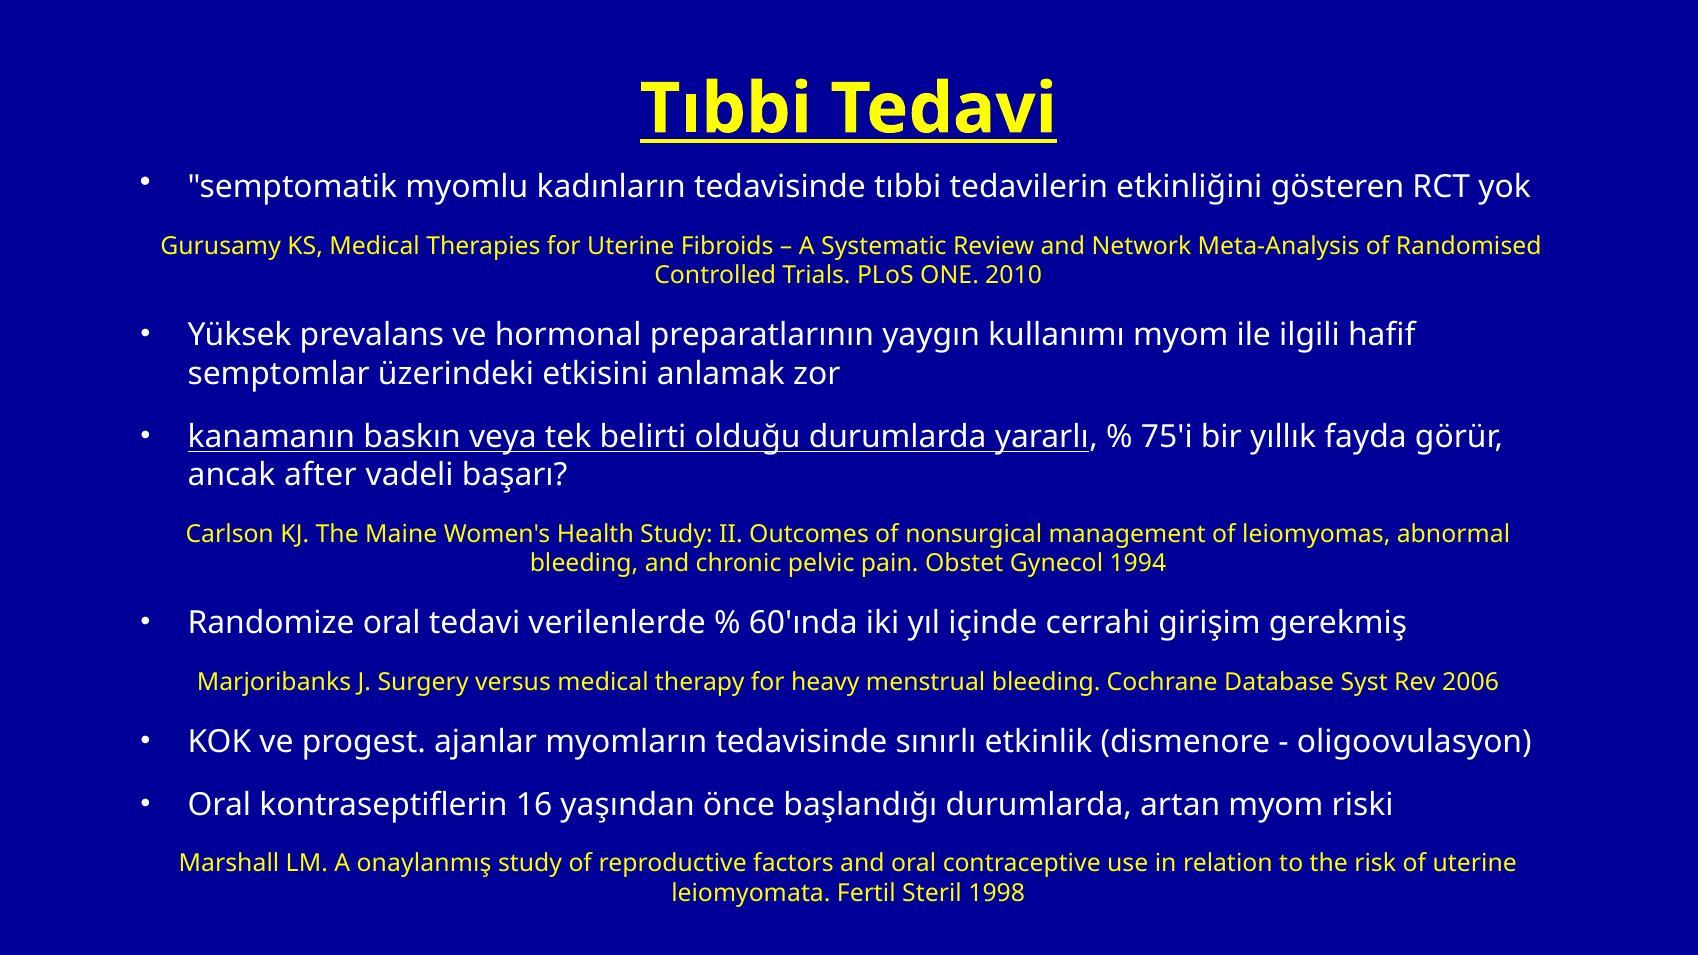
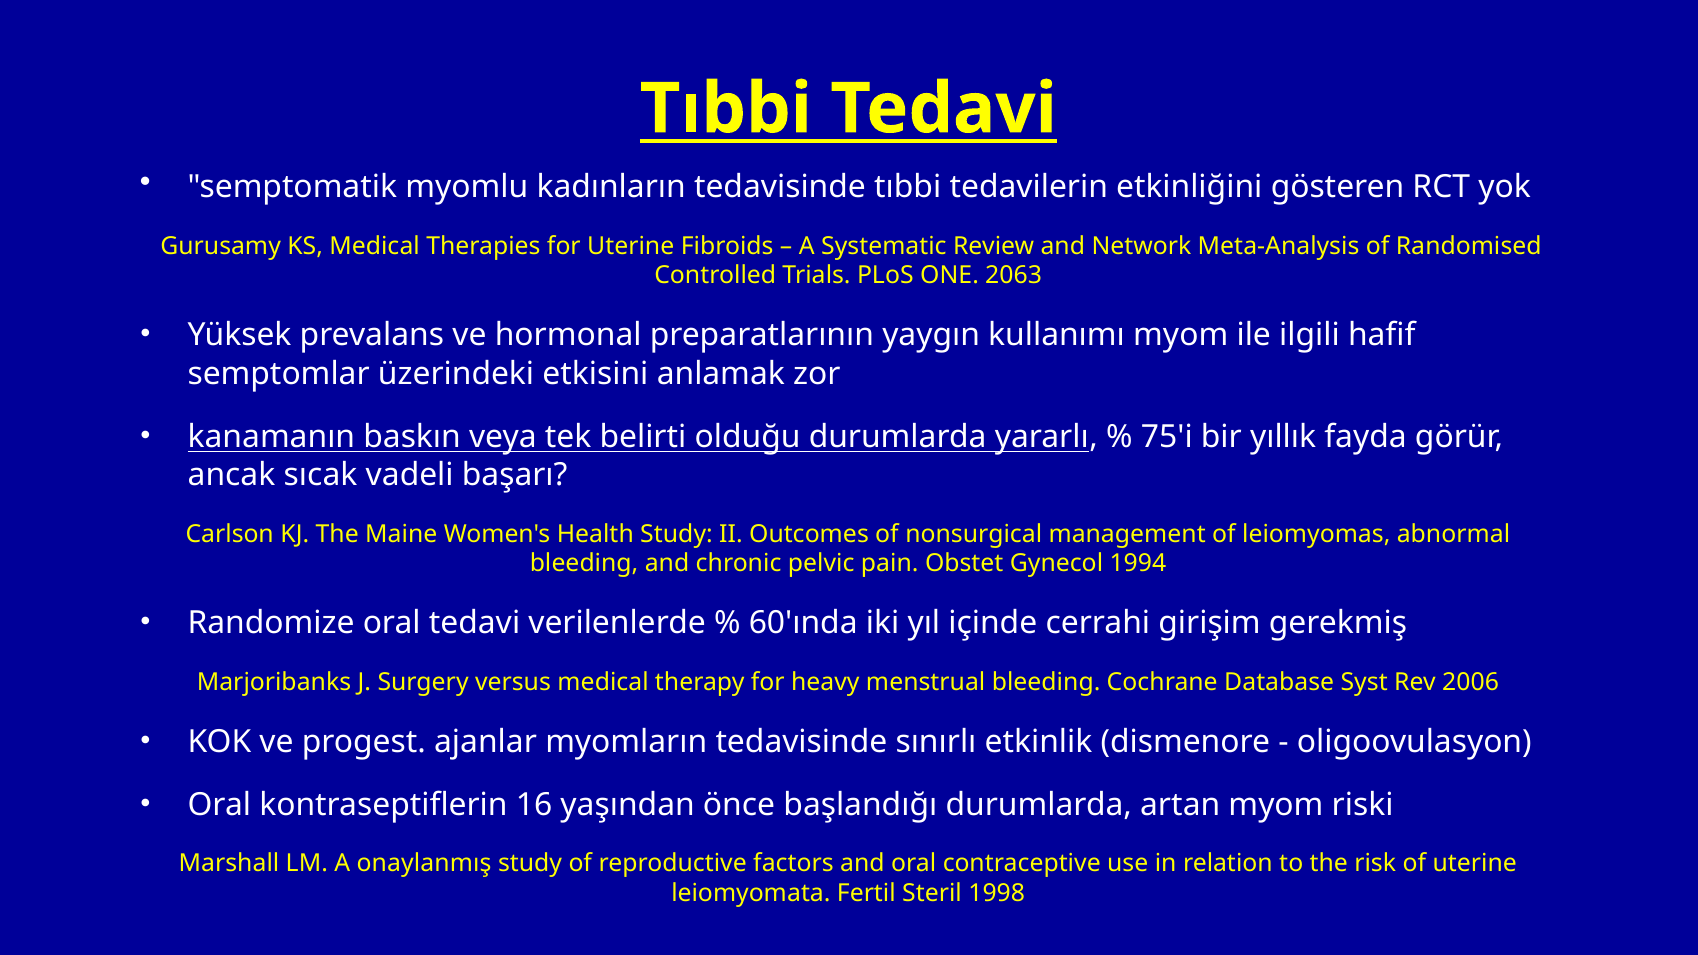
2010: 2010 -> 2063 (1014, 276)
after: after -> sıcak (321, 475)
